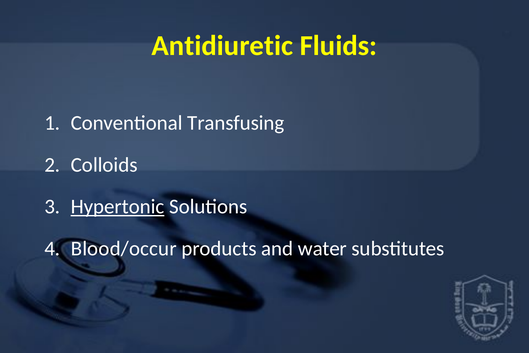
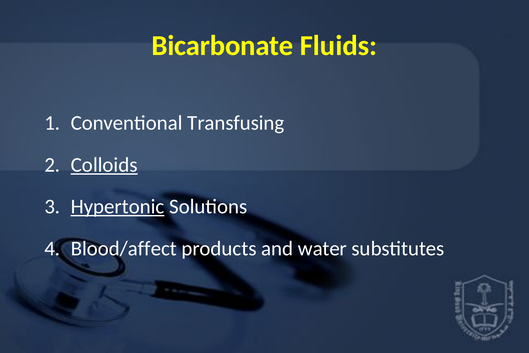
Antidiuretic: Antidiuretic -> Bicarbonate (223, 46)
Colloids underline: none -> present (104, 165)
Blood/occur: Blood/occur -> Blood/affect (124, 248)
